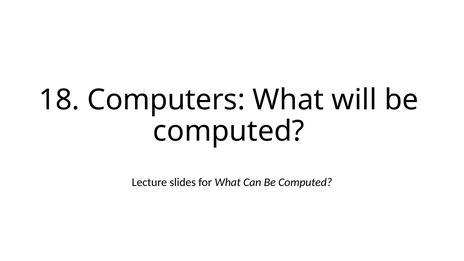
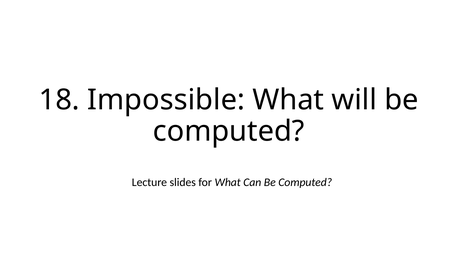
Computers: Computers -> Impossible (166, 100)
